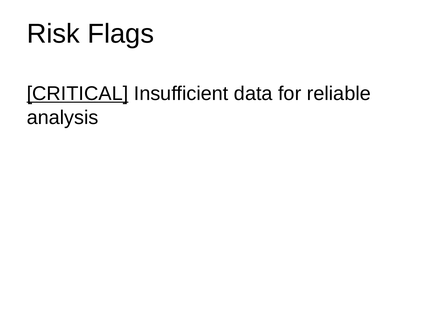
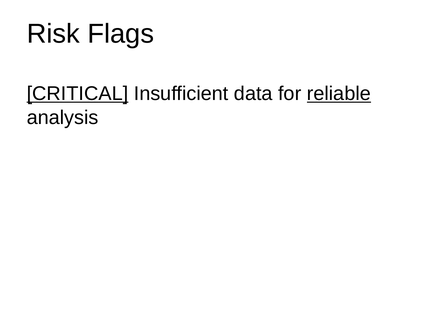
reliable underline: none -> present (339, 94)
